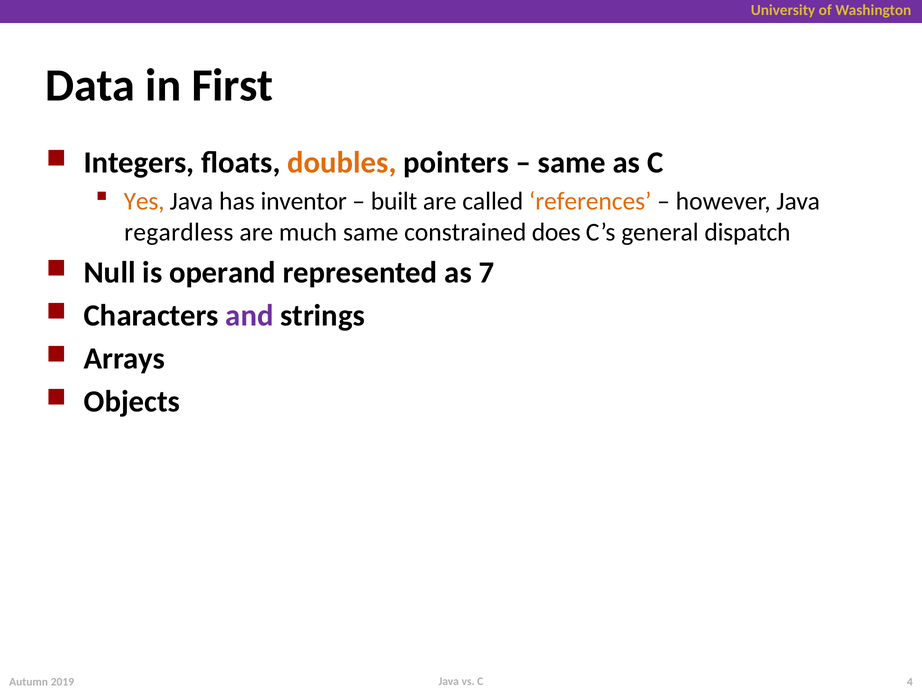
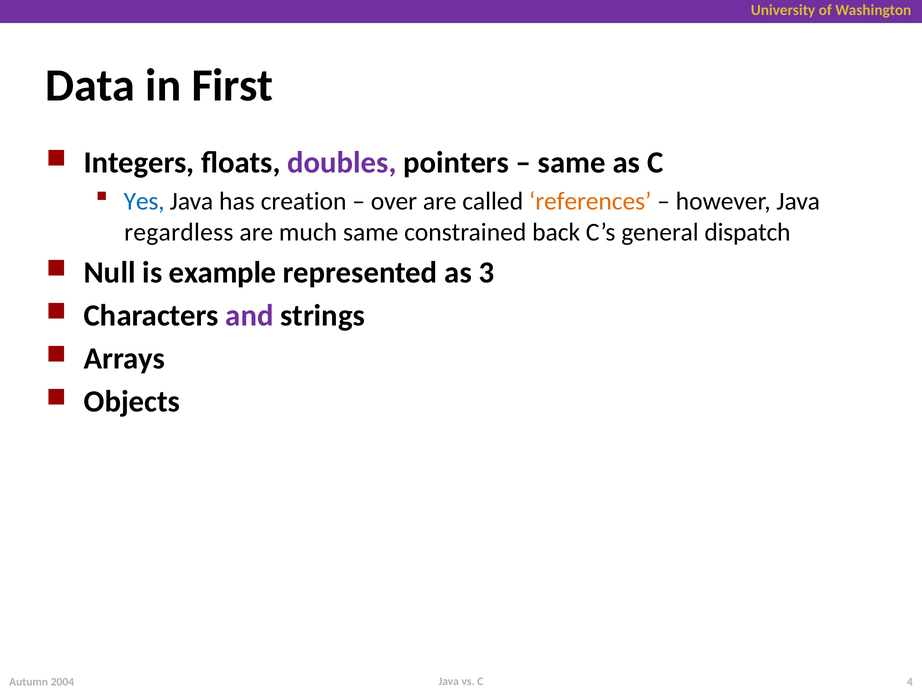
doubles colour: orange -> purple (342, 163)
Yes colour: orange -> blue (144, 201)
inventor: inventor -> creation (304, 201)
built: built -> over (394, 201)
does: does -> back (556, 232)
operand: operand -> example (223, 272)
7: 7 -> 3 (486, 272)
2019: 2019 -> 2004 (62, 682)
